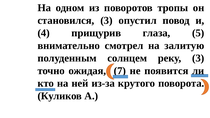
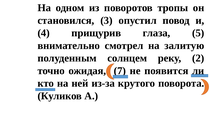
реку 3: 3 -> 2 (198, 58)
